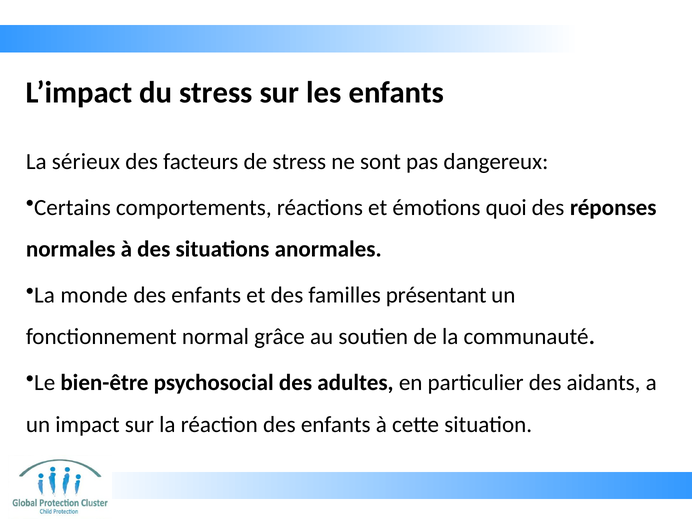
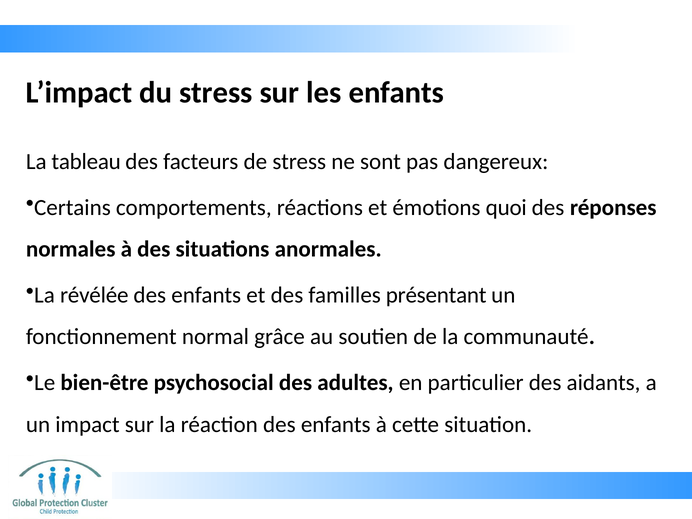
sérieux: sérieux -> tableau (86, 161)
monde: monde -> révélée (94, 295)
